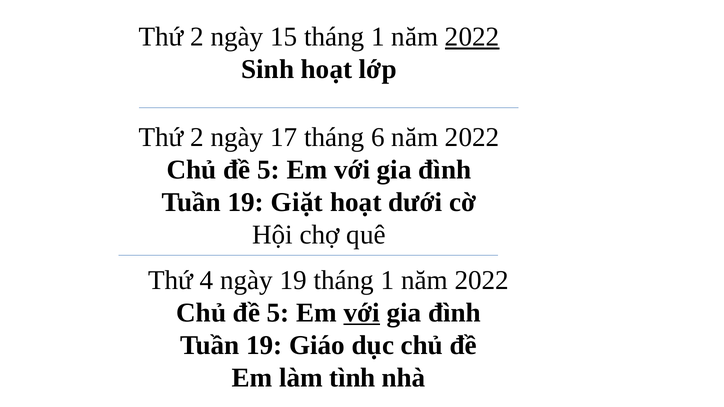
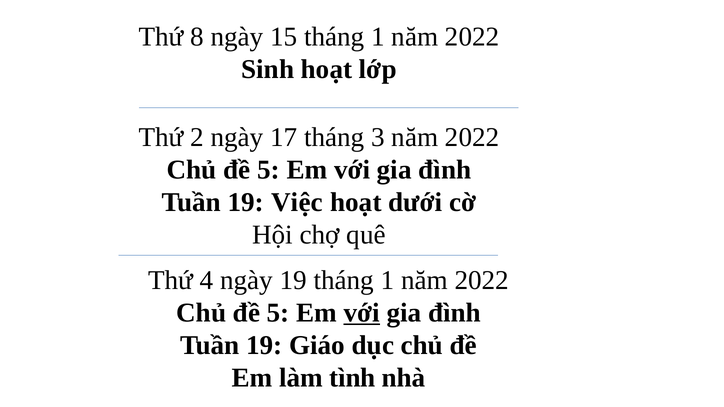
2: 2 -> 8 (197, 37)
2022 underline: present -> none (472, 37)
6: 6 -> 3 (378, 137)
Giặt: Giặt -> Việc (297, 203)
